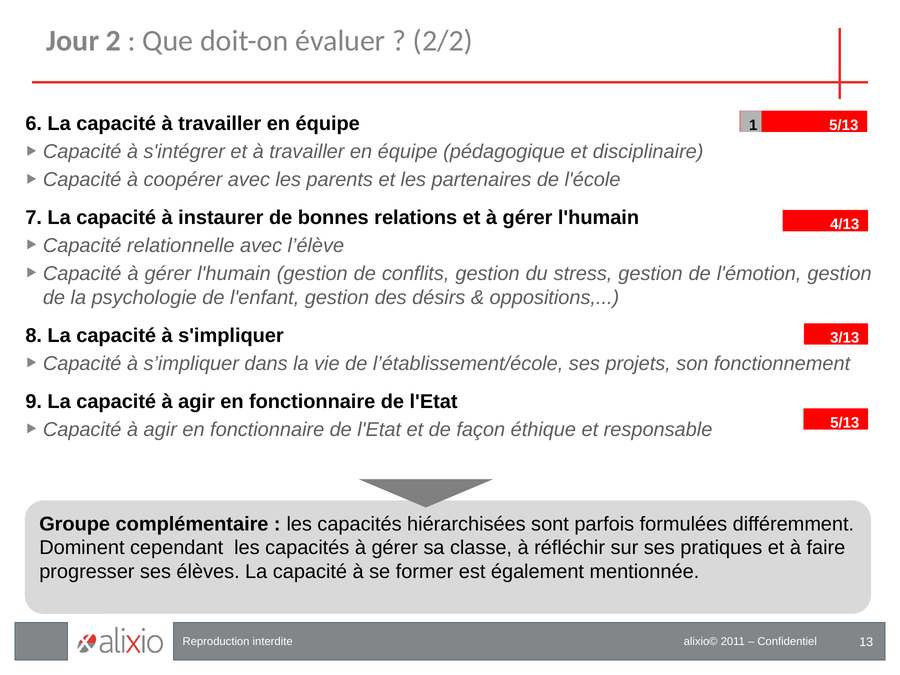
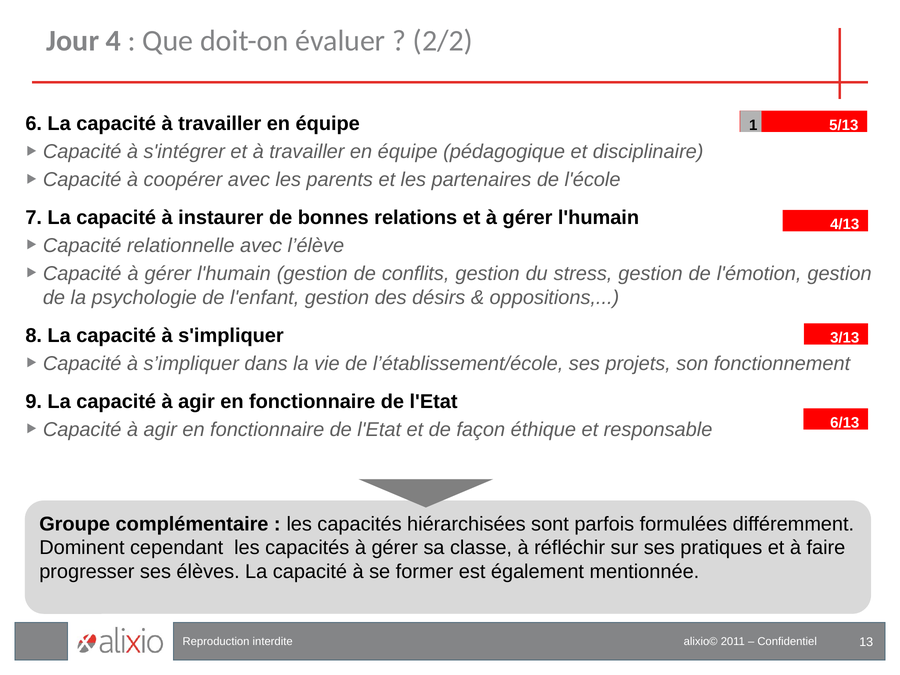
2: 2 -> 4 (114, 41)
5/13: 5/13 -> 6/13 (845, 423)
